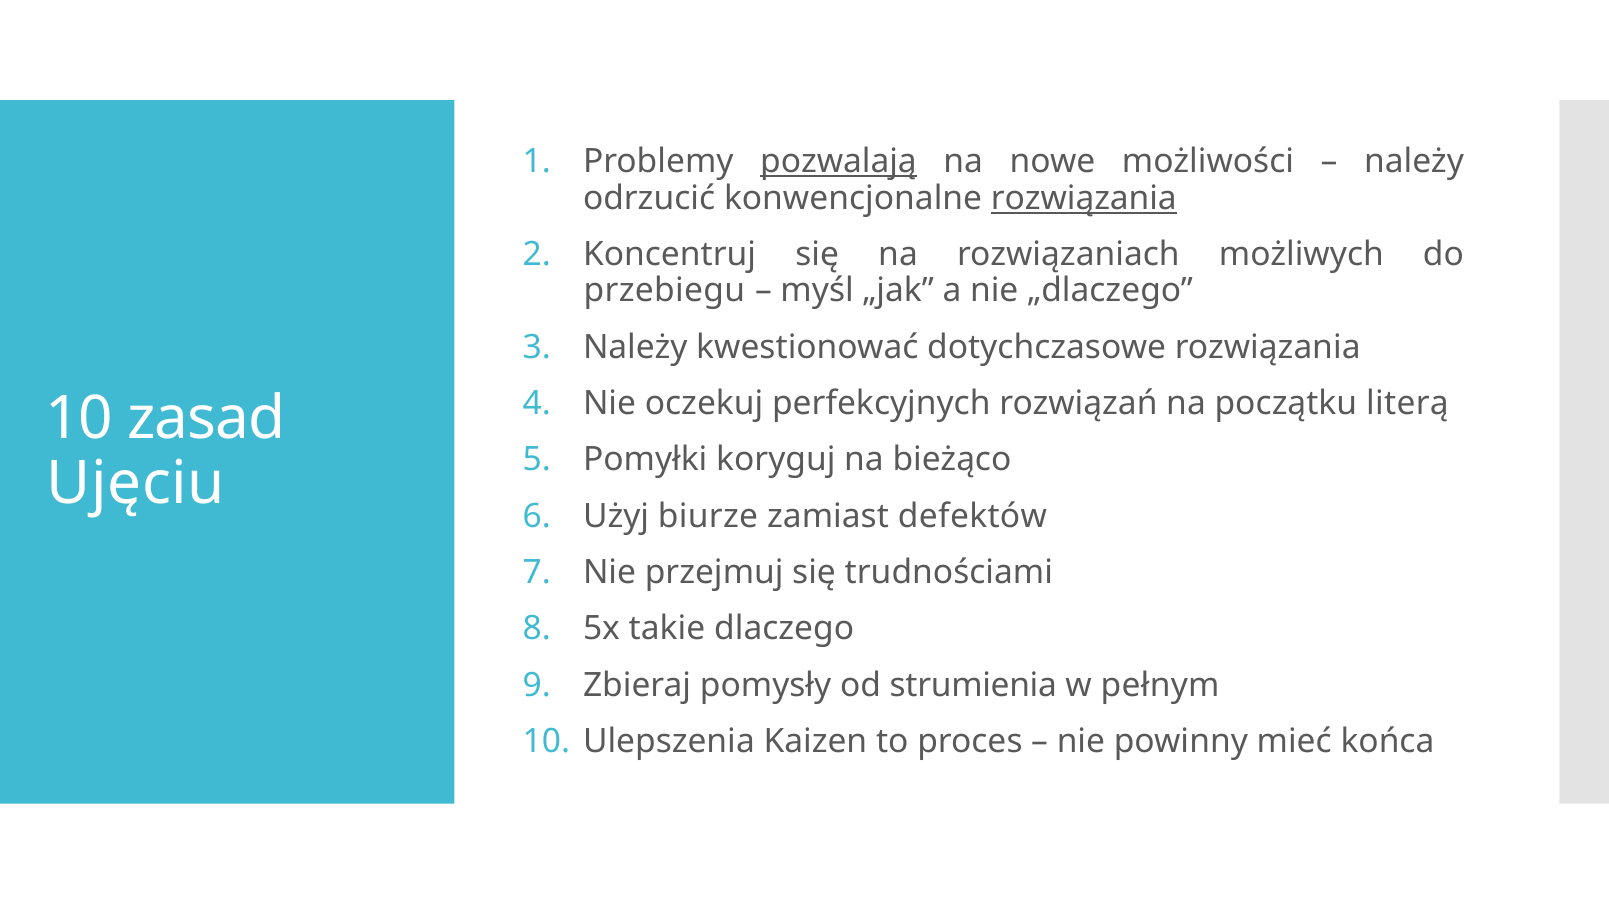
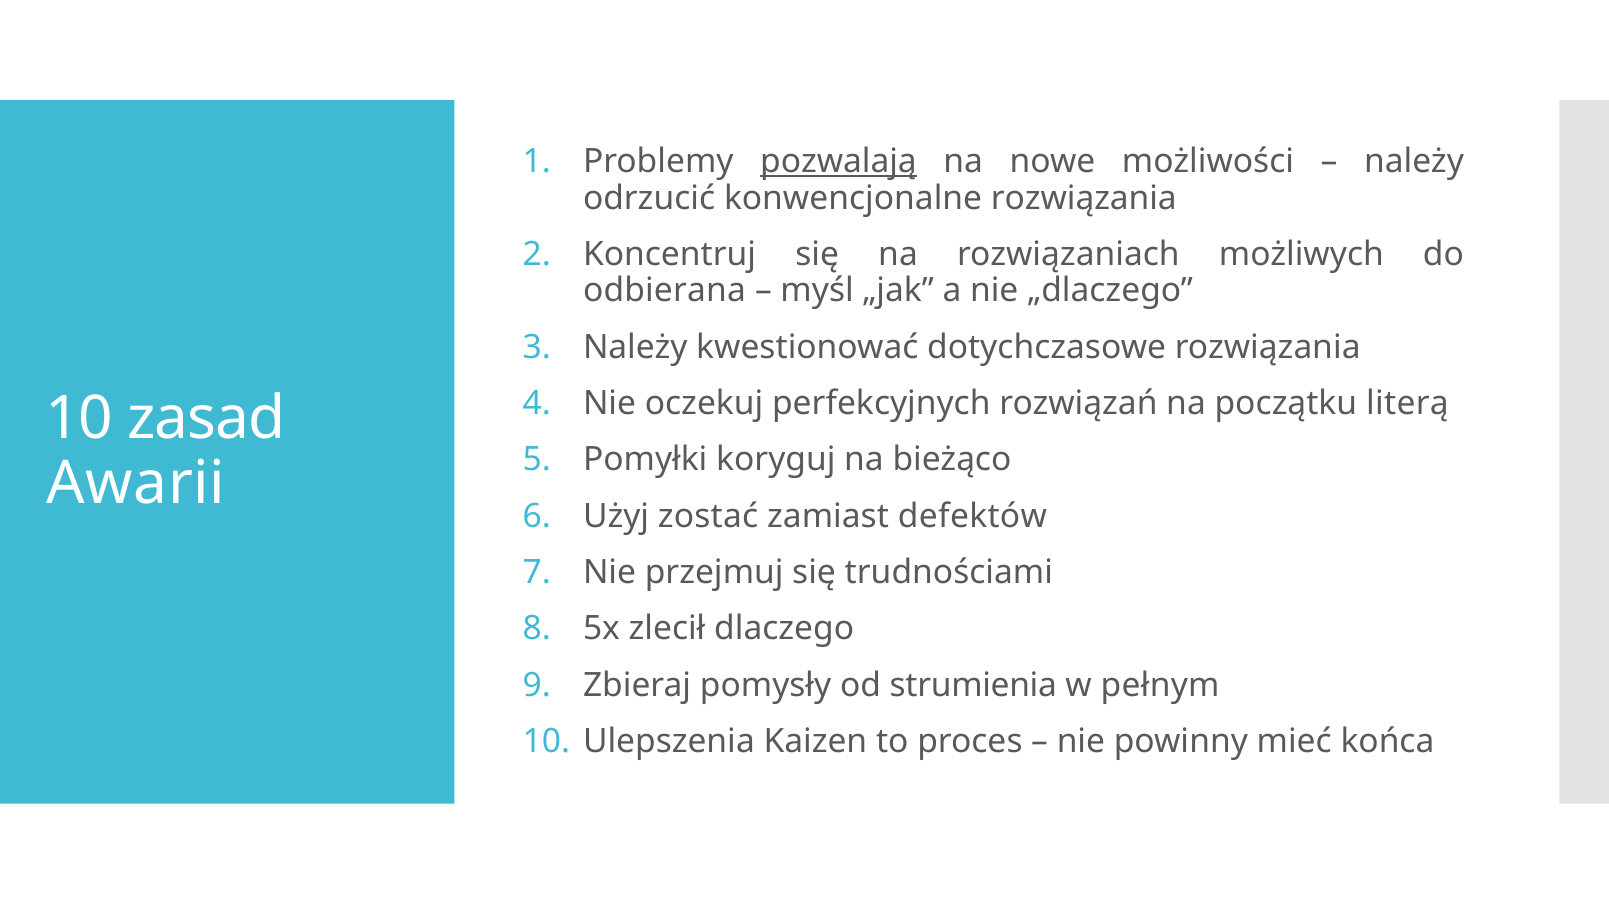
rozwiązania underline: present -> none (1084, 198)
przebiegu: przebiegu -> odbierana (664, 291)
Ujęciu: Ujęciu -> Awarii (136, 484)
biurze: biurze -> zostać (708, 516)
takie: takie -> zlecił (667, 629)
